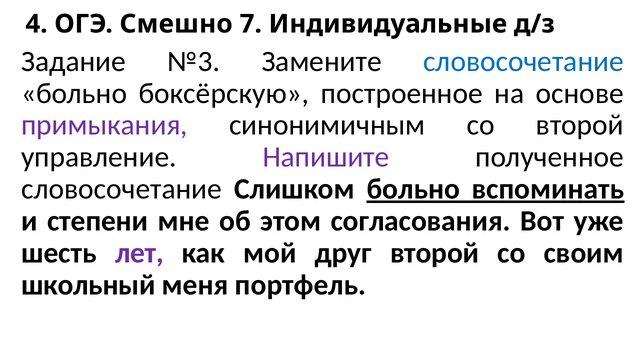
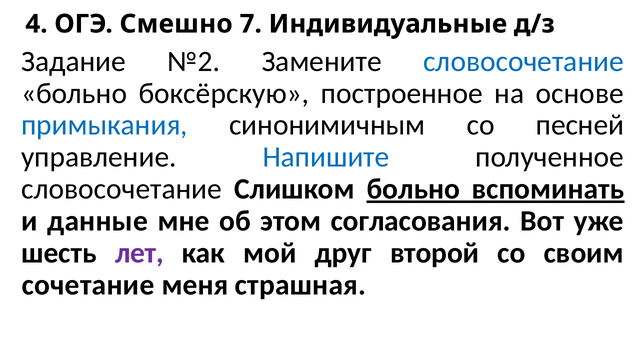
№3: №3 -> №2 (194, 61)
примыкания colour: purple -> blue (104, 125)
со второй: второй -> песней (580, 125)
Напишите colour: purple -> blue (326, 157)
степени: степени -> данные (98, 221)
школьный: школьный -> сочетание (88, 285)
портфель: портфель -> страшная (301, 285)
